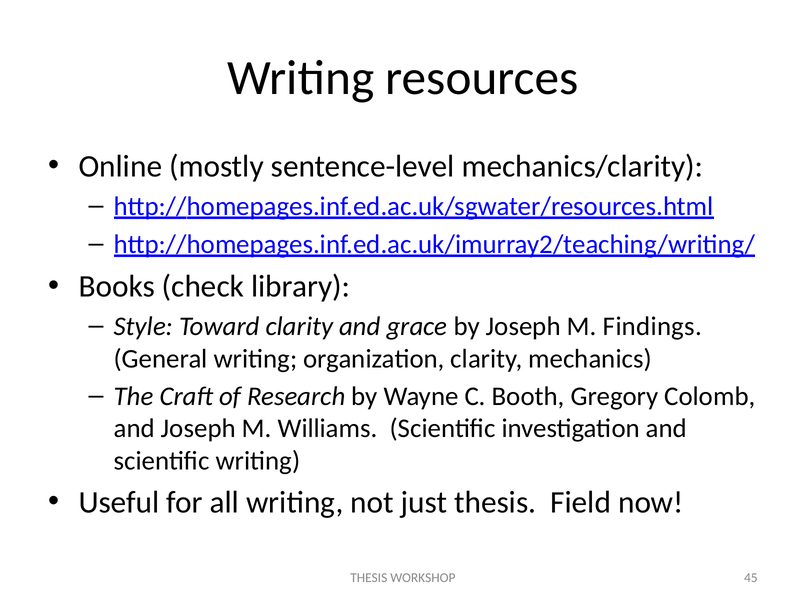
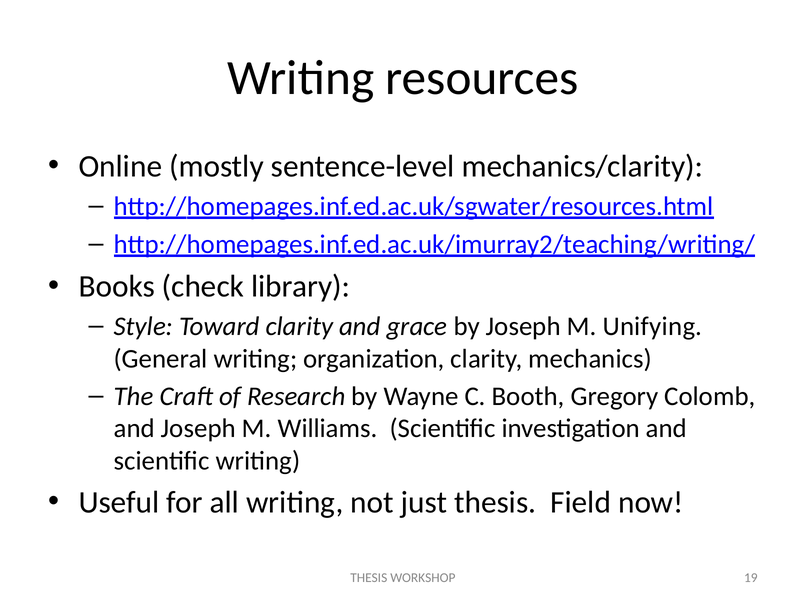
Findings: Findings -> Unifying (652, 326)
45: 45 -> 19 (751, 577)
